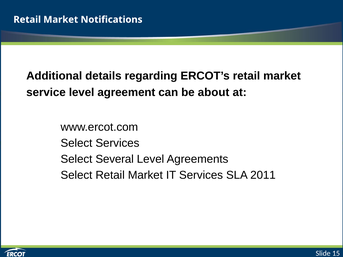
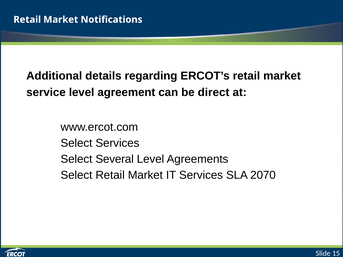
about: about -> direct (214, 92)
2011: 2011 -> 2070 (263, 175)
